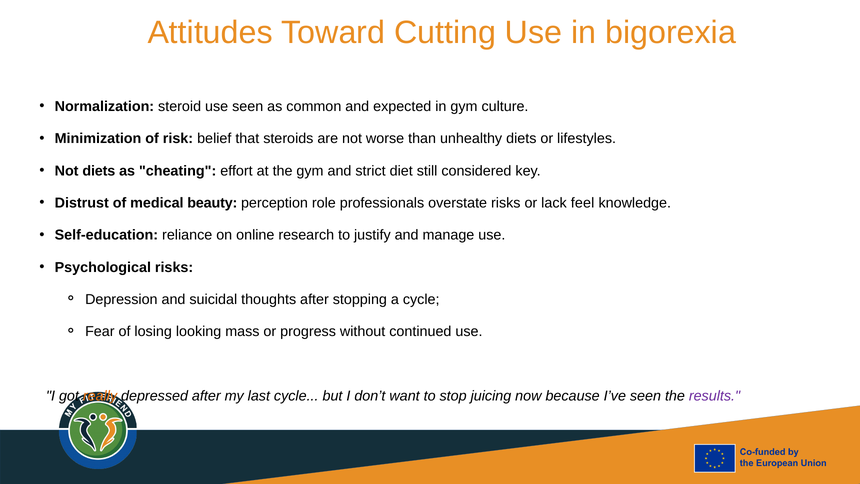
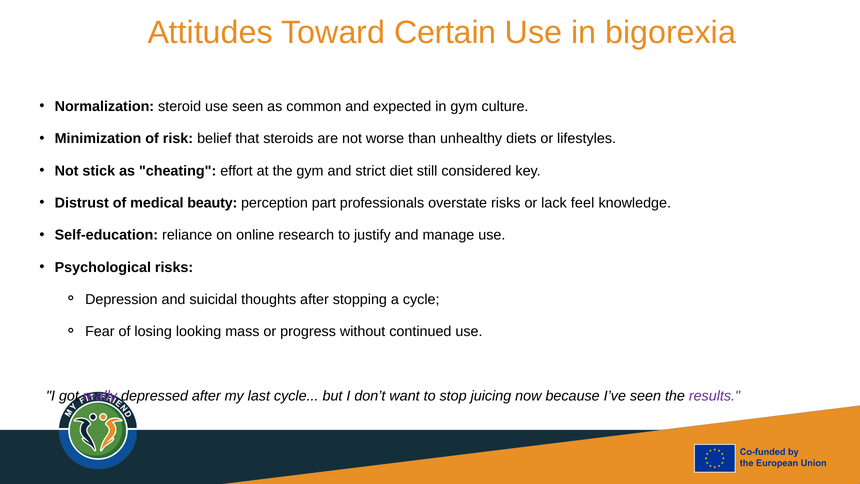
Cutting: Cutting -> Certain (445, 33)
Not diets: diets -> stick (99, 171)
role: role -> part (324, 203)
really colour: orange -> purple (100, 396)
